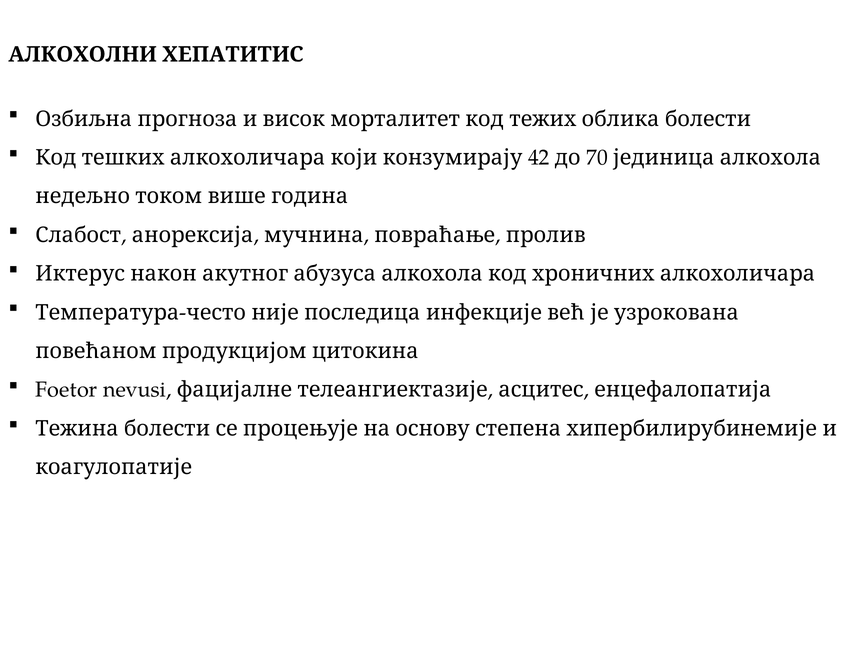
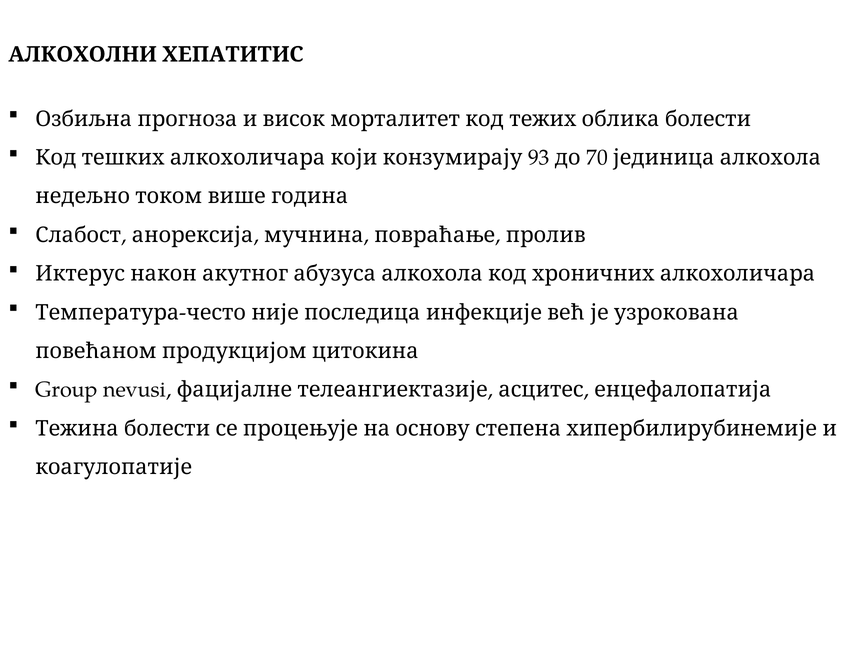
42: 42 -> 93 (539, 158)
Foetor: Foetor -> Group (67, 390)
